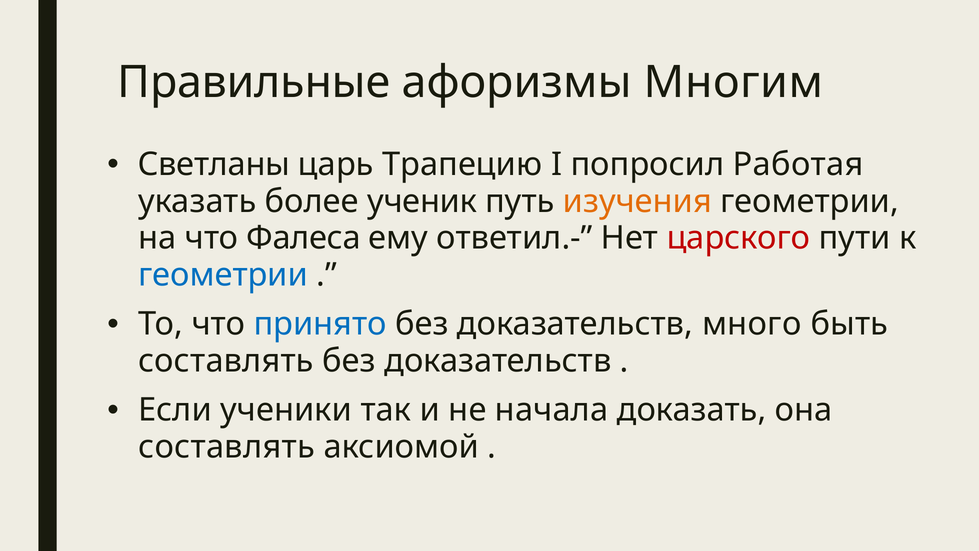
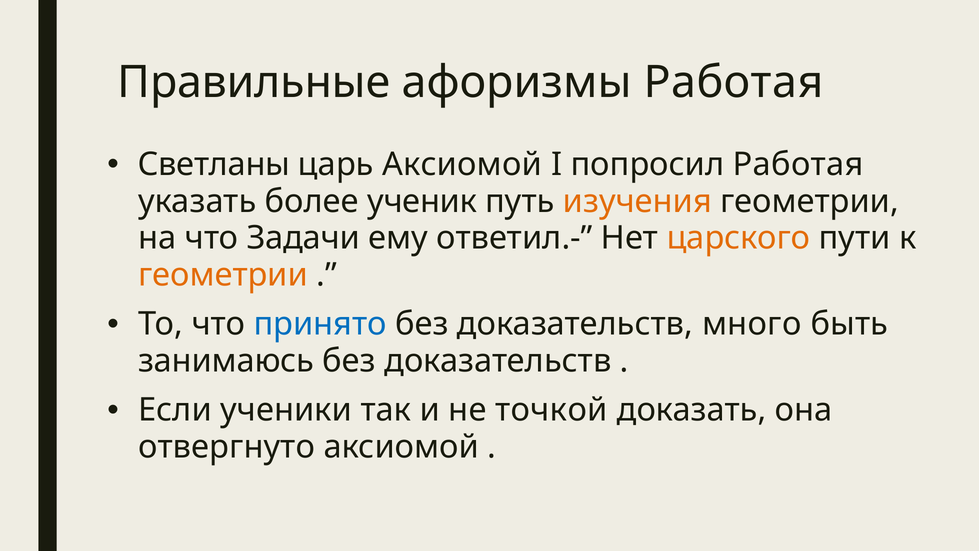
афоризмы Многим: Многим -> Работая (734, 82)
царь Трапецию: Трапецию -> Аксиомой (462, 164)
Фалеса: Фалеса -> Задачи (303, 238)
царского colour: red -> orange (738, 238)
геометрии colour: blue -> orange (223, 275)
составлять: составлять -> занимаюсь (226, 361)
начала: начала -> точкой (551, 410)
составлять: составлять -> отвергнуто (227, 447)
